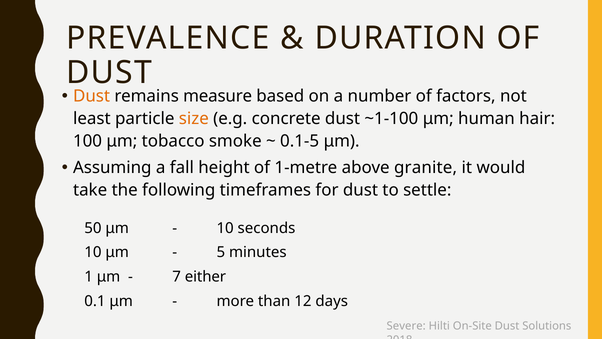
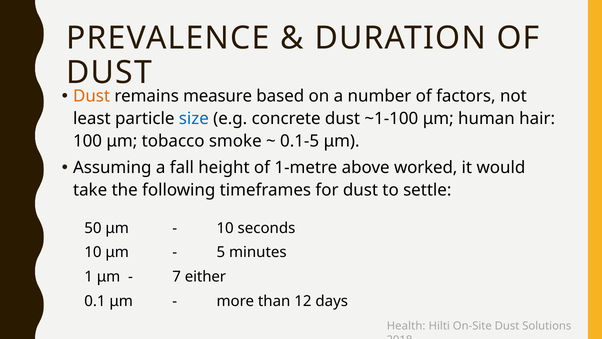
size colour: orange -> blue (194, 119)
granite: granite -> worked (426, 168)
Severe: Severe -> Health (406, 326)
